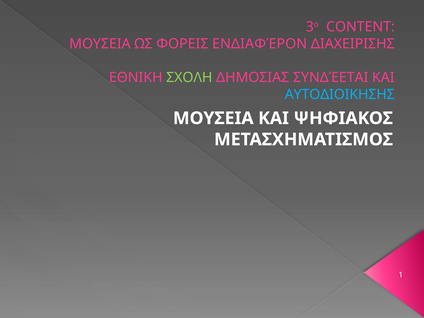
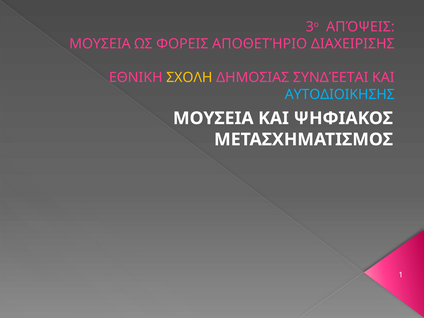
CONTENT: CONTENT -> ΑΠΌΨΕΙΣ (360, 27)
ΕΝΔΙΑΦΈΡΟΝ: ΕΝΔΙΑΦΈΡΟΝ -> ΑΠΟΘΕΤΉΡΙΟ (260, 44)
ΣΧΟΛΗ colour: light green -> yellow (189, 78)
